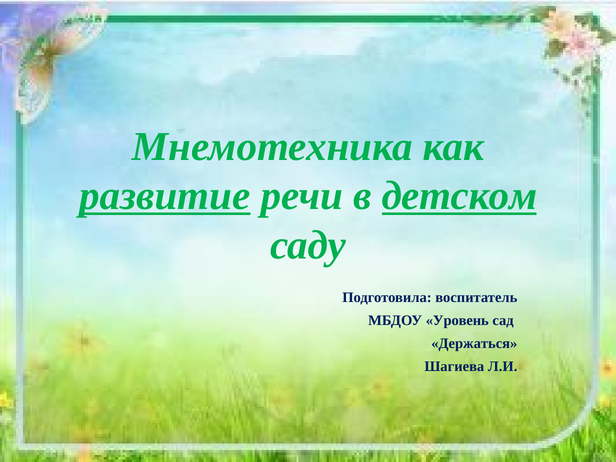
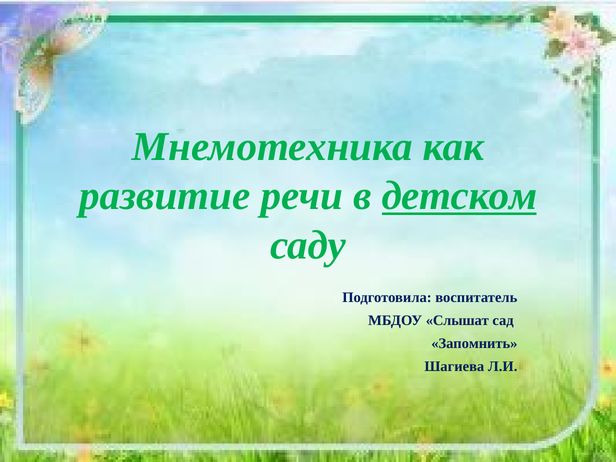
развитие underline: present -> none (165, 196)
Уровень: Уровень -> Слышат (457, 321)
Держаться: Держаться -> Запомнить (474, 343)
